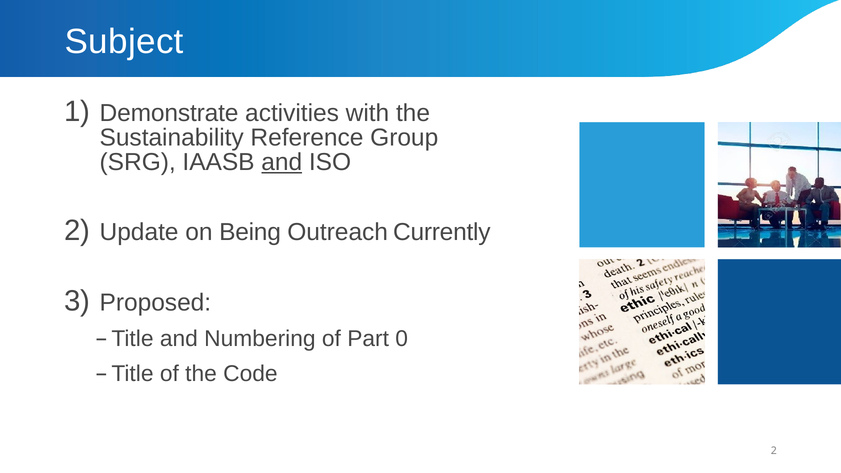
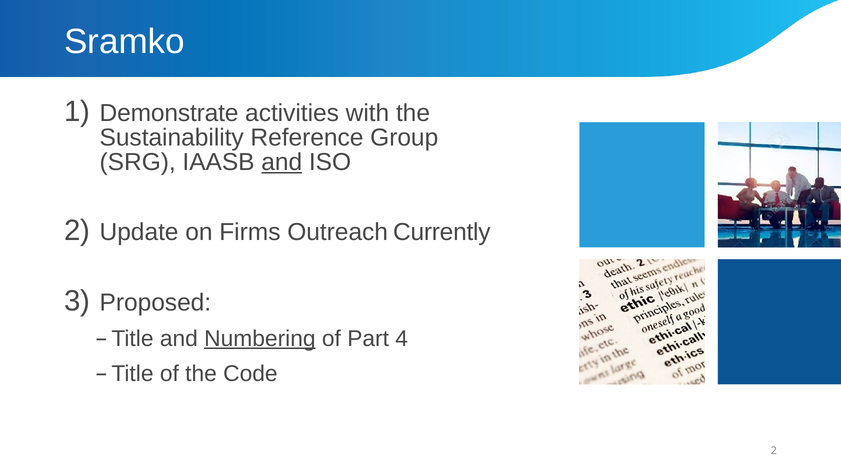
Subject: Subject -> Sramko (124, 42)
Being: Being -> Firms (250, 232)
Numbering underline: none -> present (260, 339)
0: 0 -> 4 (402, 339)
